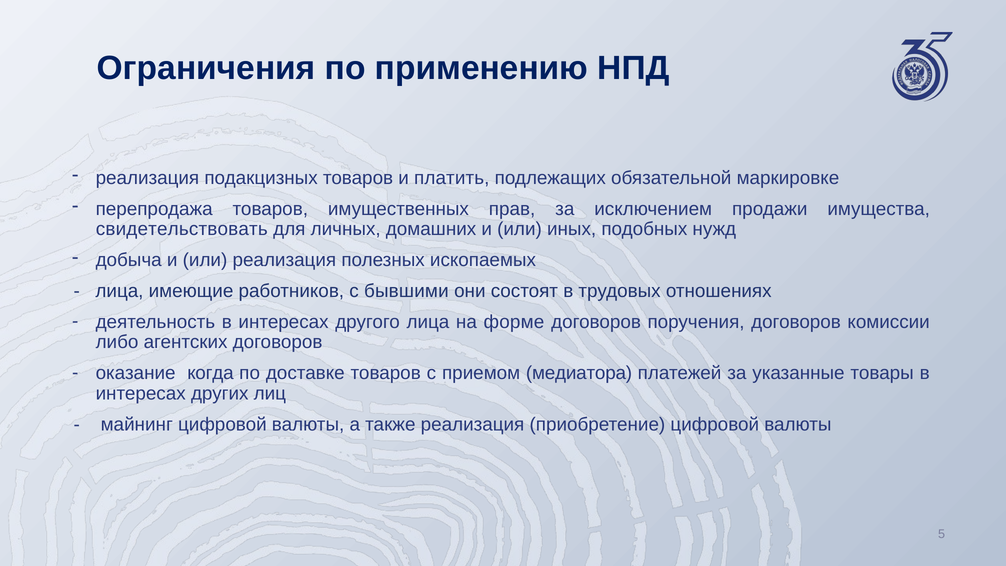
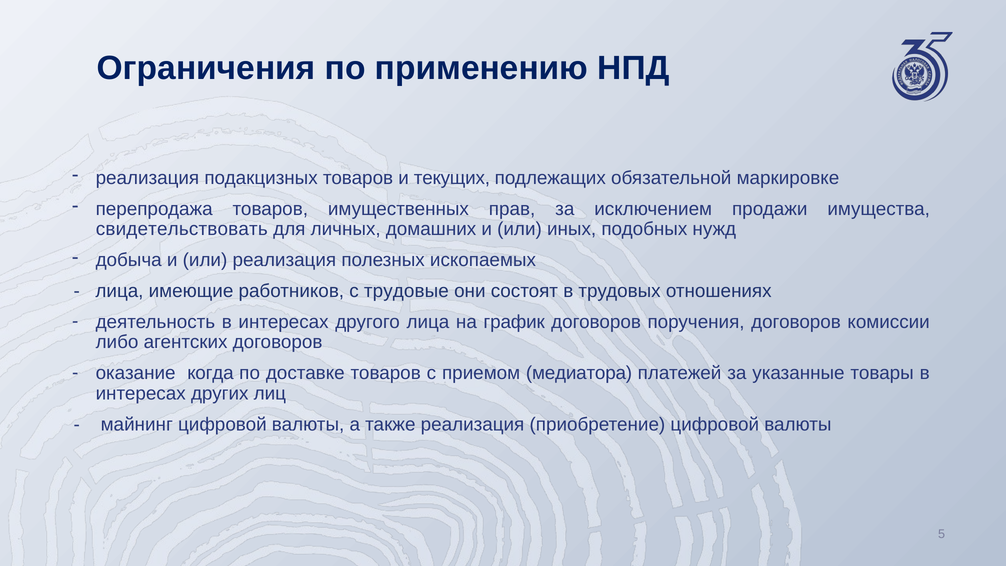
платить: платить -> текущих (452, 178)
бывшими: бывшими -> трудовые (406, 291)
форме: форме -> график (514, 322)
